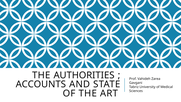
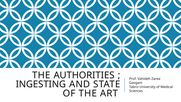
ACCOUNTS: ACCOUNTS -> INGESTING (41, 84)
